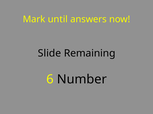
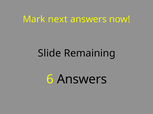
until: until -> next (58, 19)
6 Number: Number -> Answers (82, 80)
